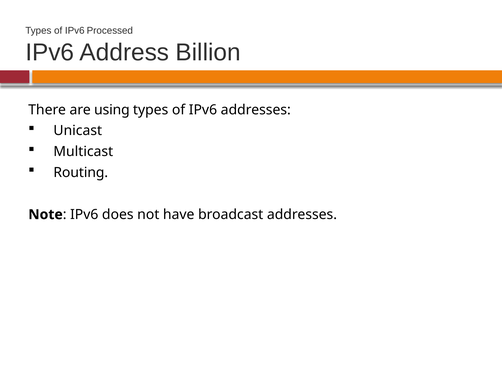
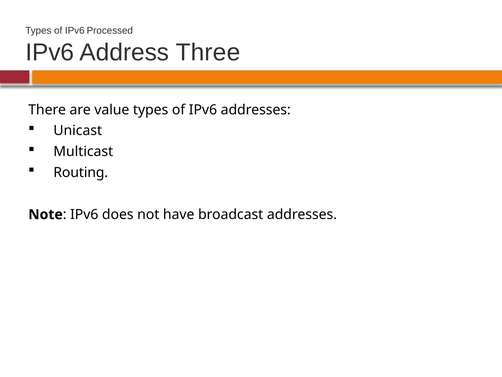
Billion: Billion -> Three (208, 52)
using: using -> value (112, 110)
